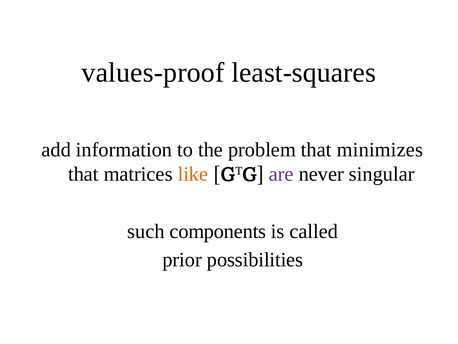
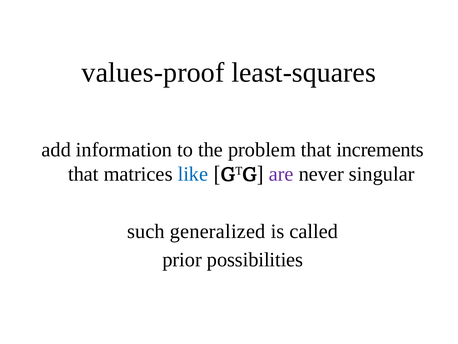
minimizes: minimizes -> increments (380, 150)
like colour: orange -> blue (193, 174)
components: components -> generalized (218, 231)
